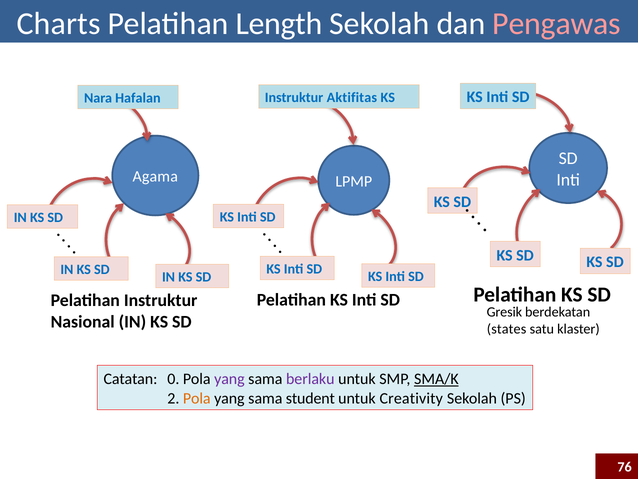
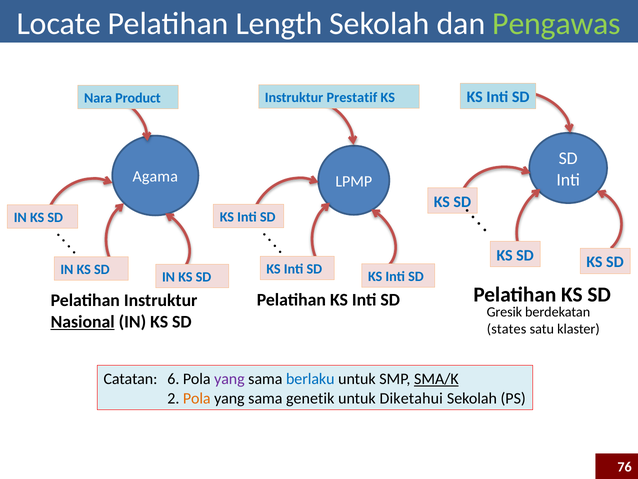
Charts: Charts -> Locate (59, 23)
Pengawas colour: pink -> light green (557, 23)
Aktifitas: Aktifitas -> Prestatif (352, 97)
Hafalan: Hafalan -> Product (138, 98)
Nasional underline: none -> present (83, 322)
0: 0 -> 6 (173, 379)
berlaku colour: purple -> blue (310, 379)
student: student -> genetik (310, 398)
Creativity: Creativity -> Diketahui (411, 398)
